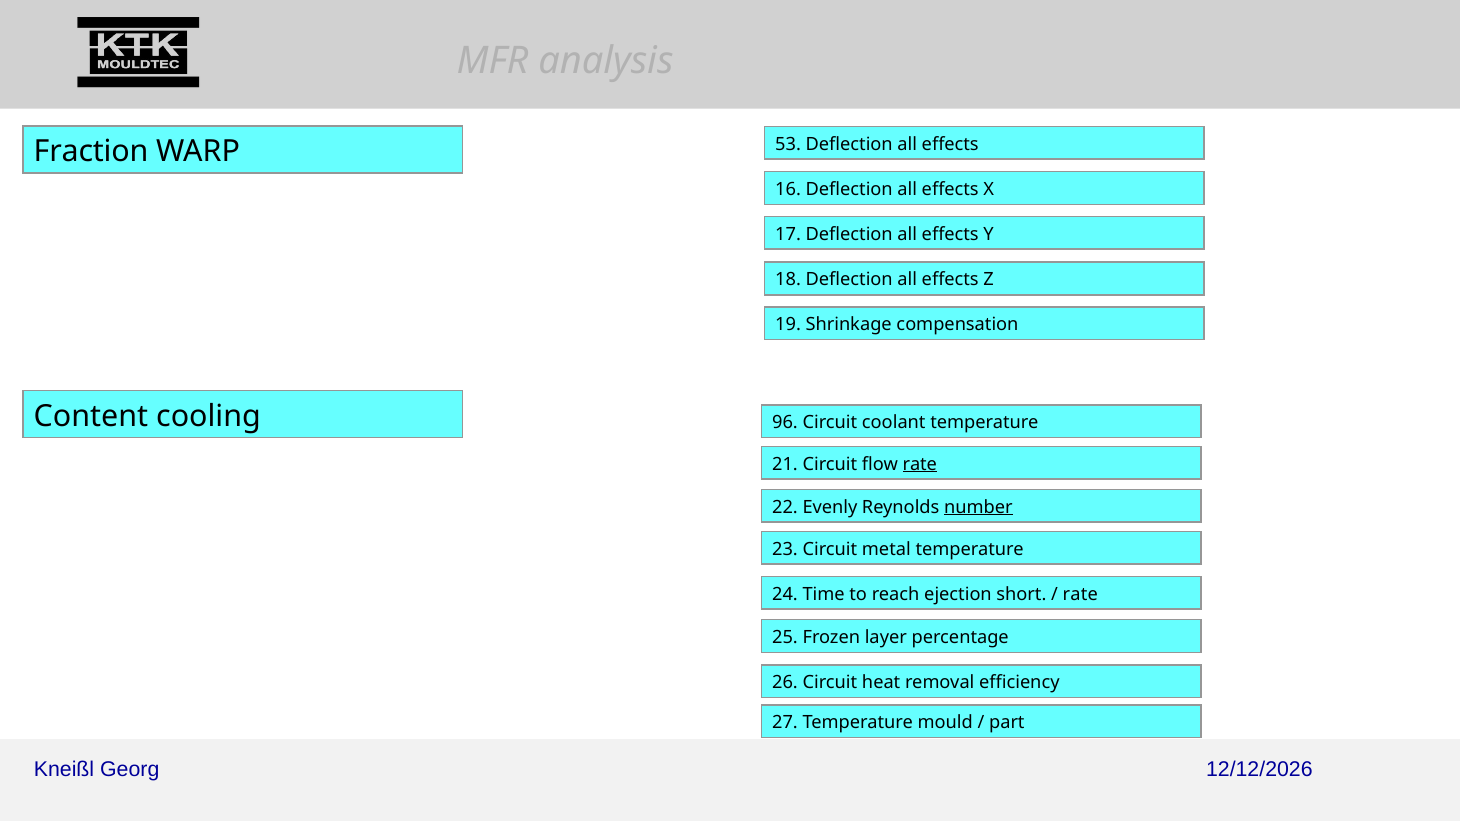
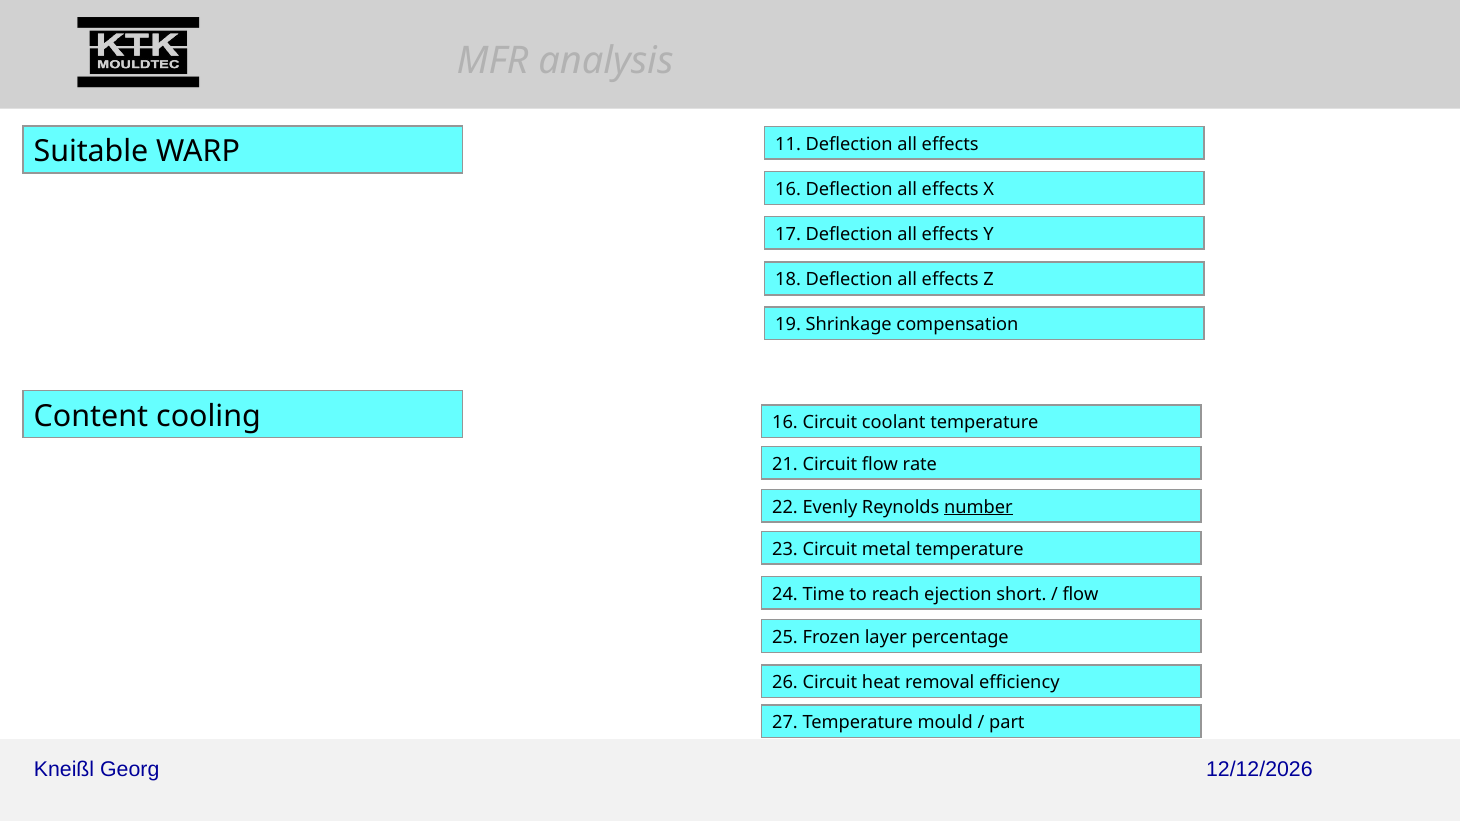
Fraction: Fraction -> Suitable (91, 152)
53: 53 -> 11 (788, 144)
cooling 96: 96 -> 16 (785, 423)
rate underline: present -> none (920, 464)
rate: rate -> flow (1080, 594)
